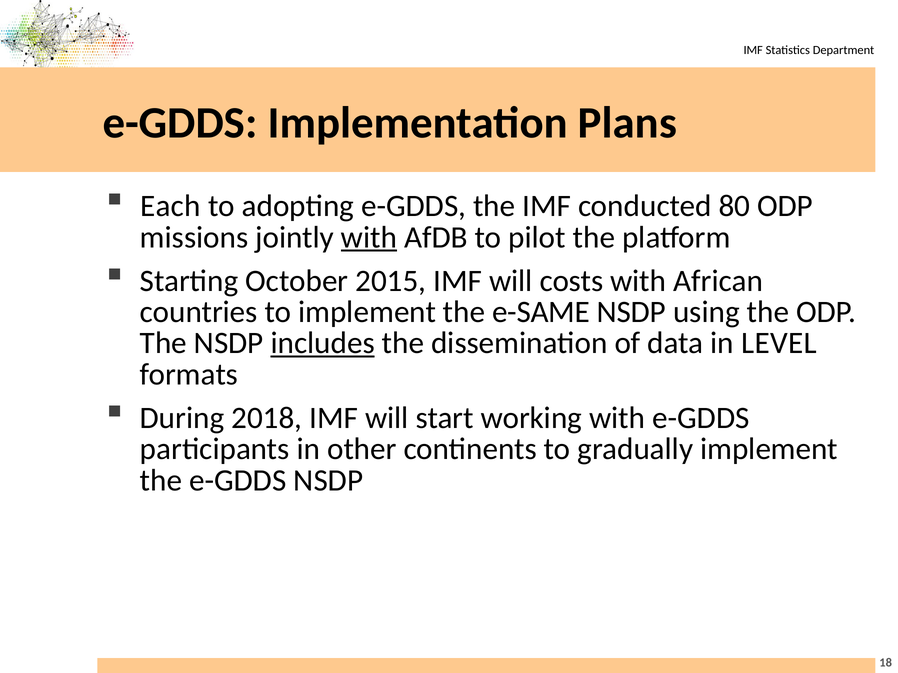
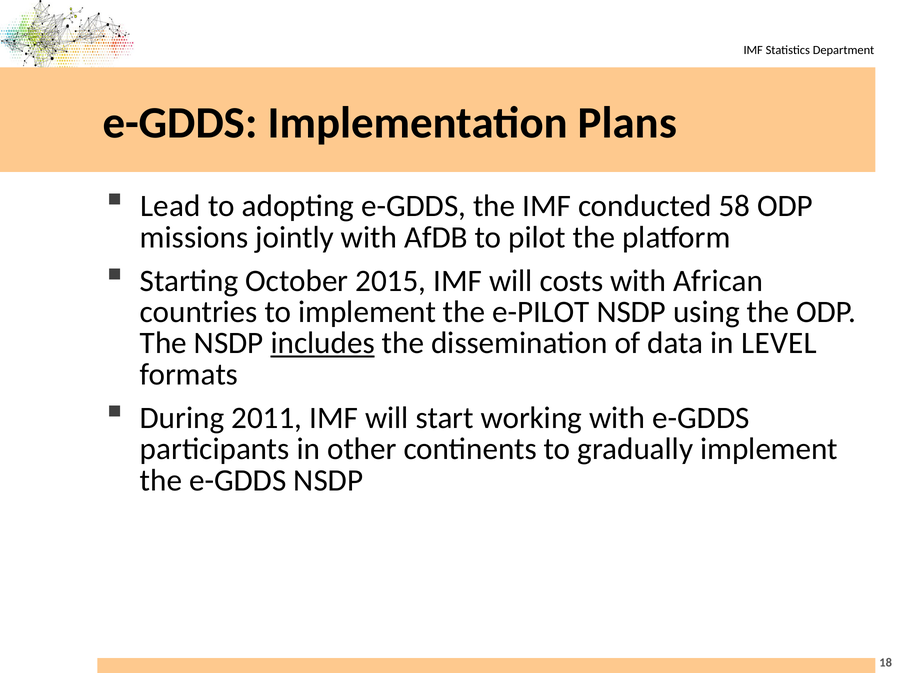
Each: Each -> Lead (170, 206)
80: 80 -> 58 (734, 206)
with underline: present -> none (369, 237)
e-SAME: e-SAME -> e-PILOT (541, 312)
2018: 2018 -> 2011 (267, 418)
